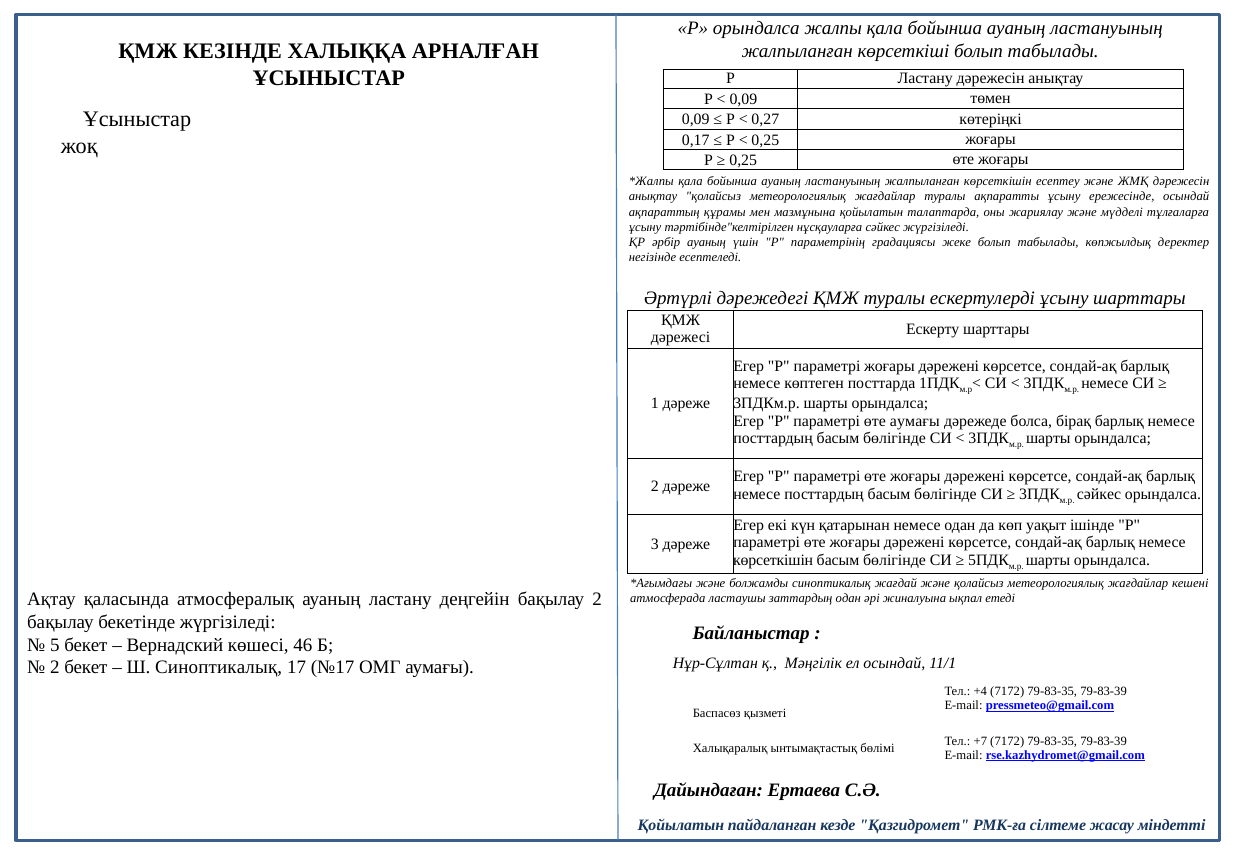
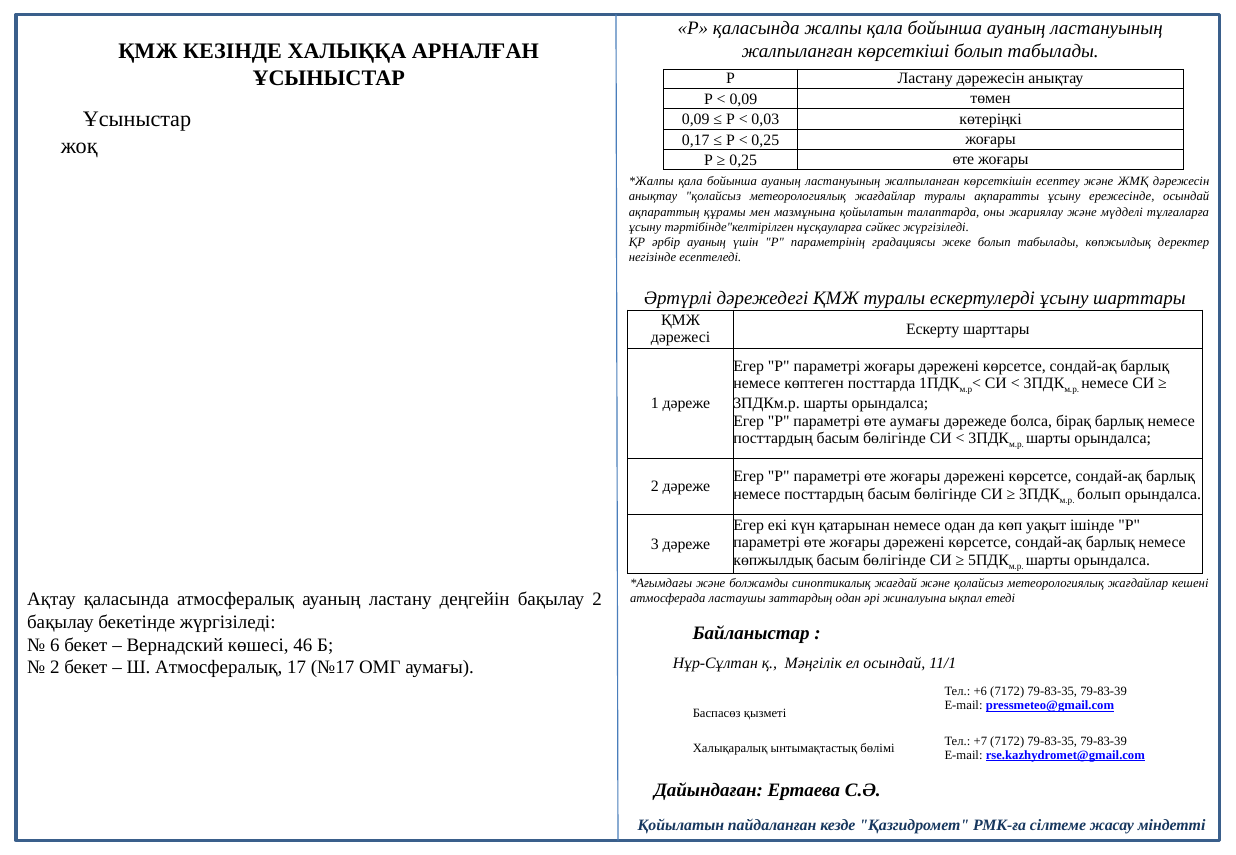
Р орындалса: орындалса -> қаласында (756, 28)
0,27: 0,27 -> 0,03 (765, 120)
сәйкес: сәйкес -> болып (1099, 494)
көрсеткішін: көрсеткішін -> көпжылдық (773, 561)
5: 5 -> 6 (55, 645)
Ш Синоптикалық: Синоптикалық -> Атмосфералық (219, 668)
+4: +4 -> +6 (980, 692)
